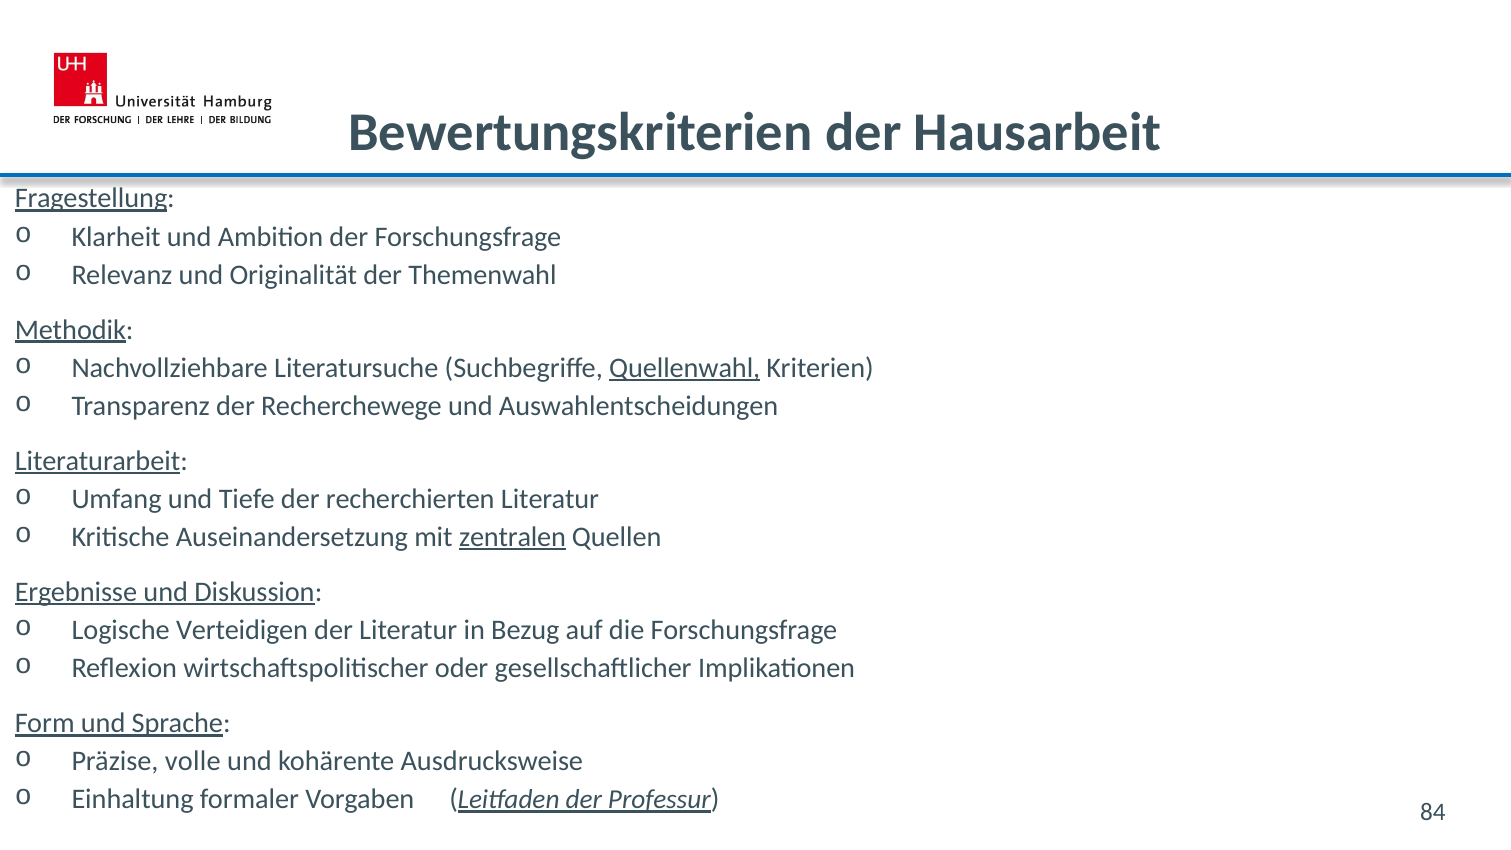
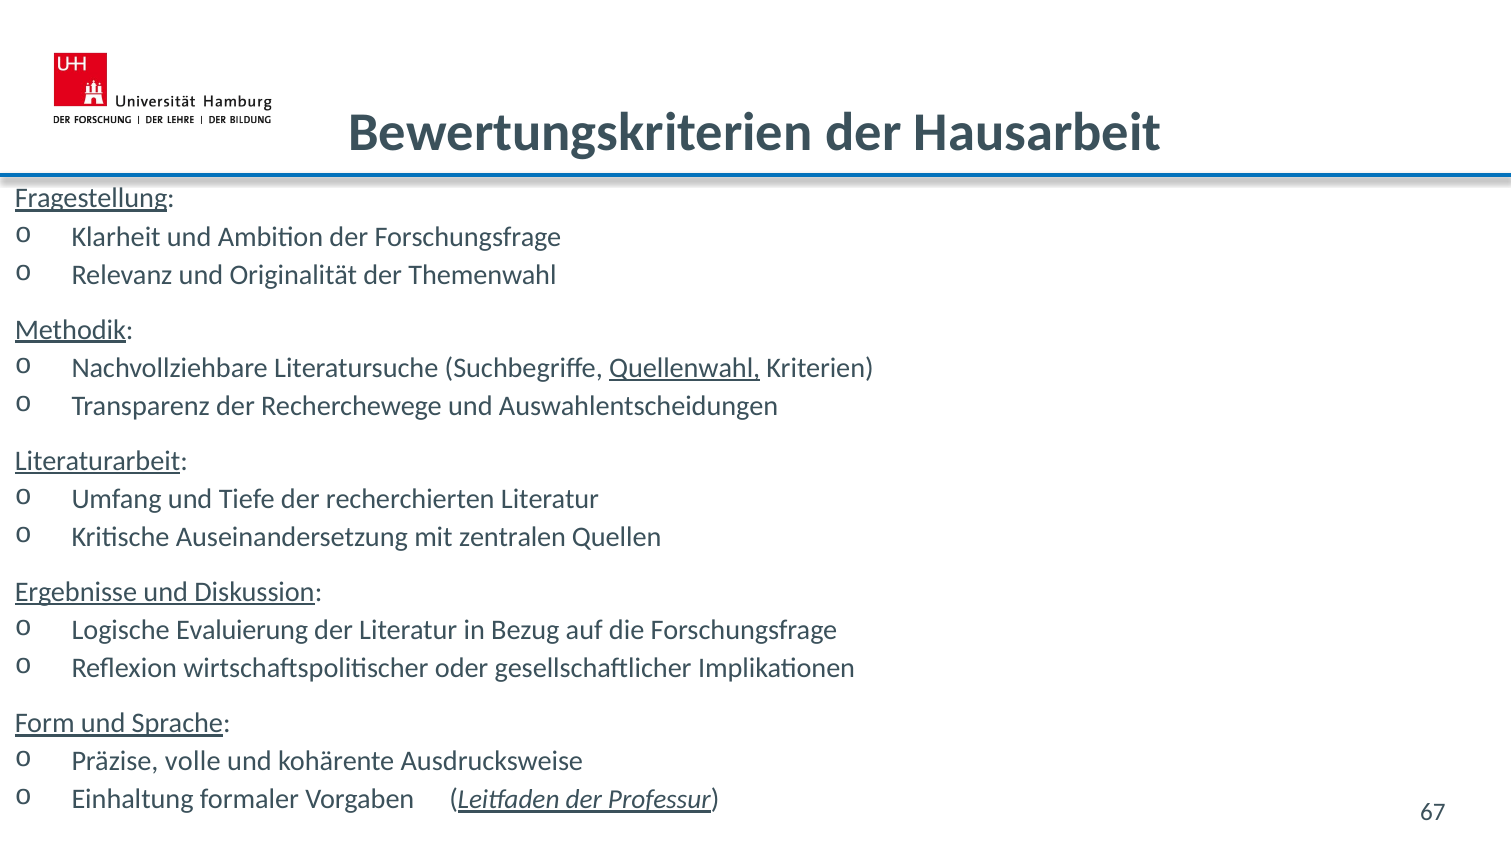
zentralen underline: present -> none (512, 537)
Verteidigen: Verteidigen -> Evaluierung (242, 630)
84: 84 -> 67 (1433, 812)
